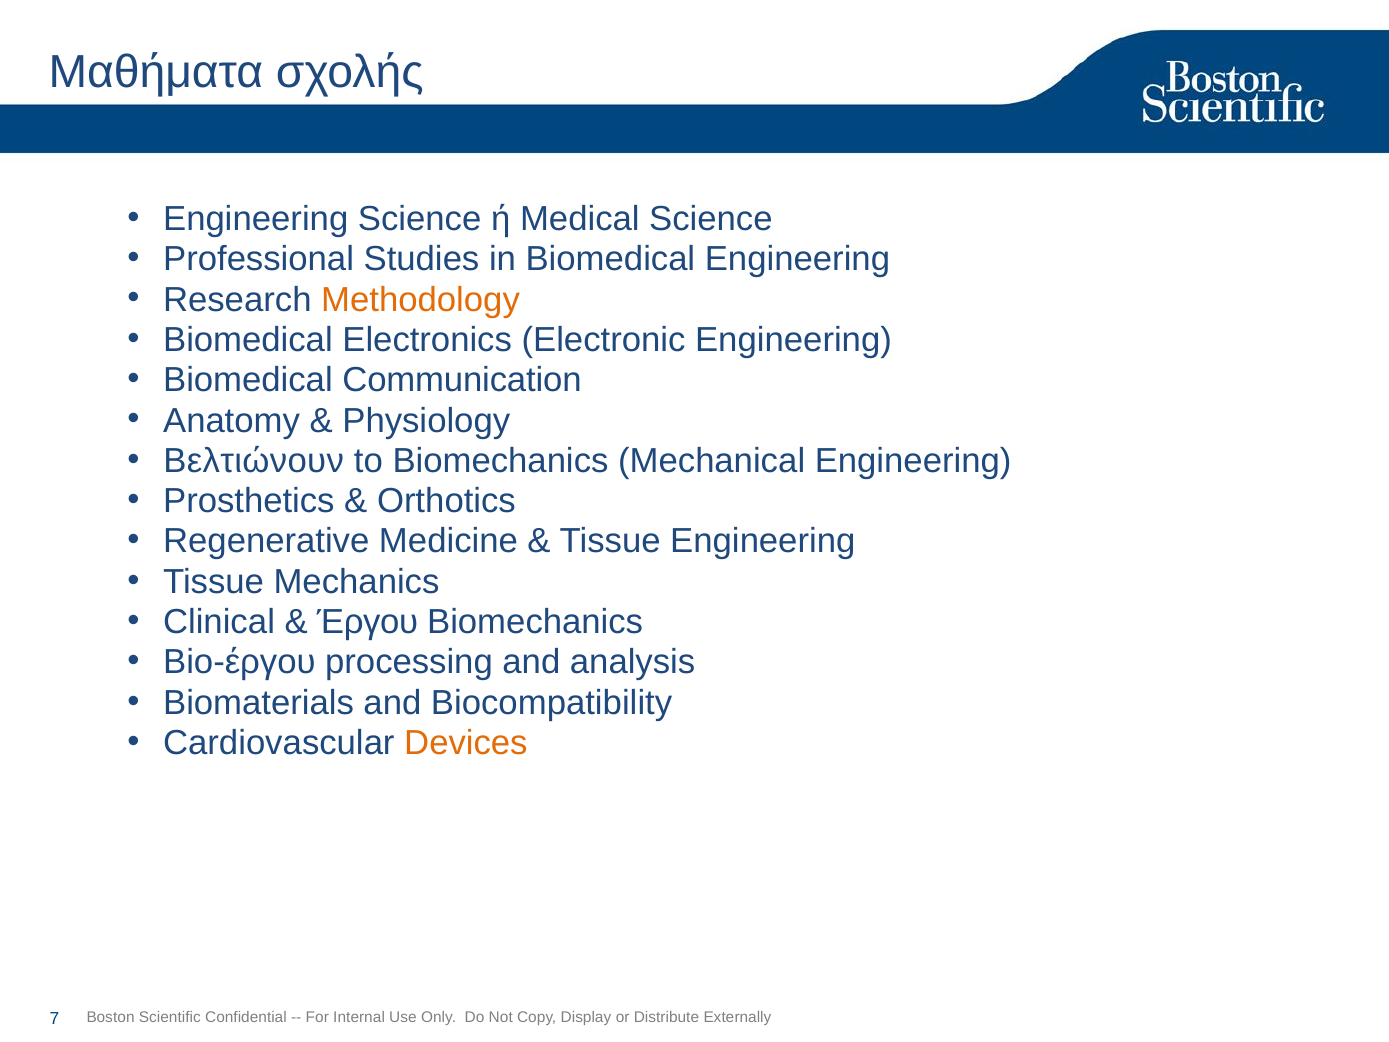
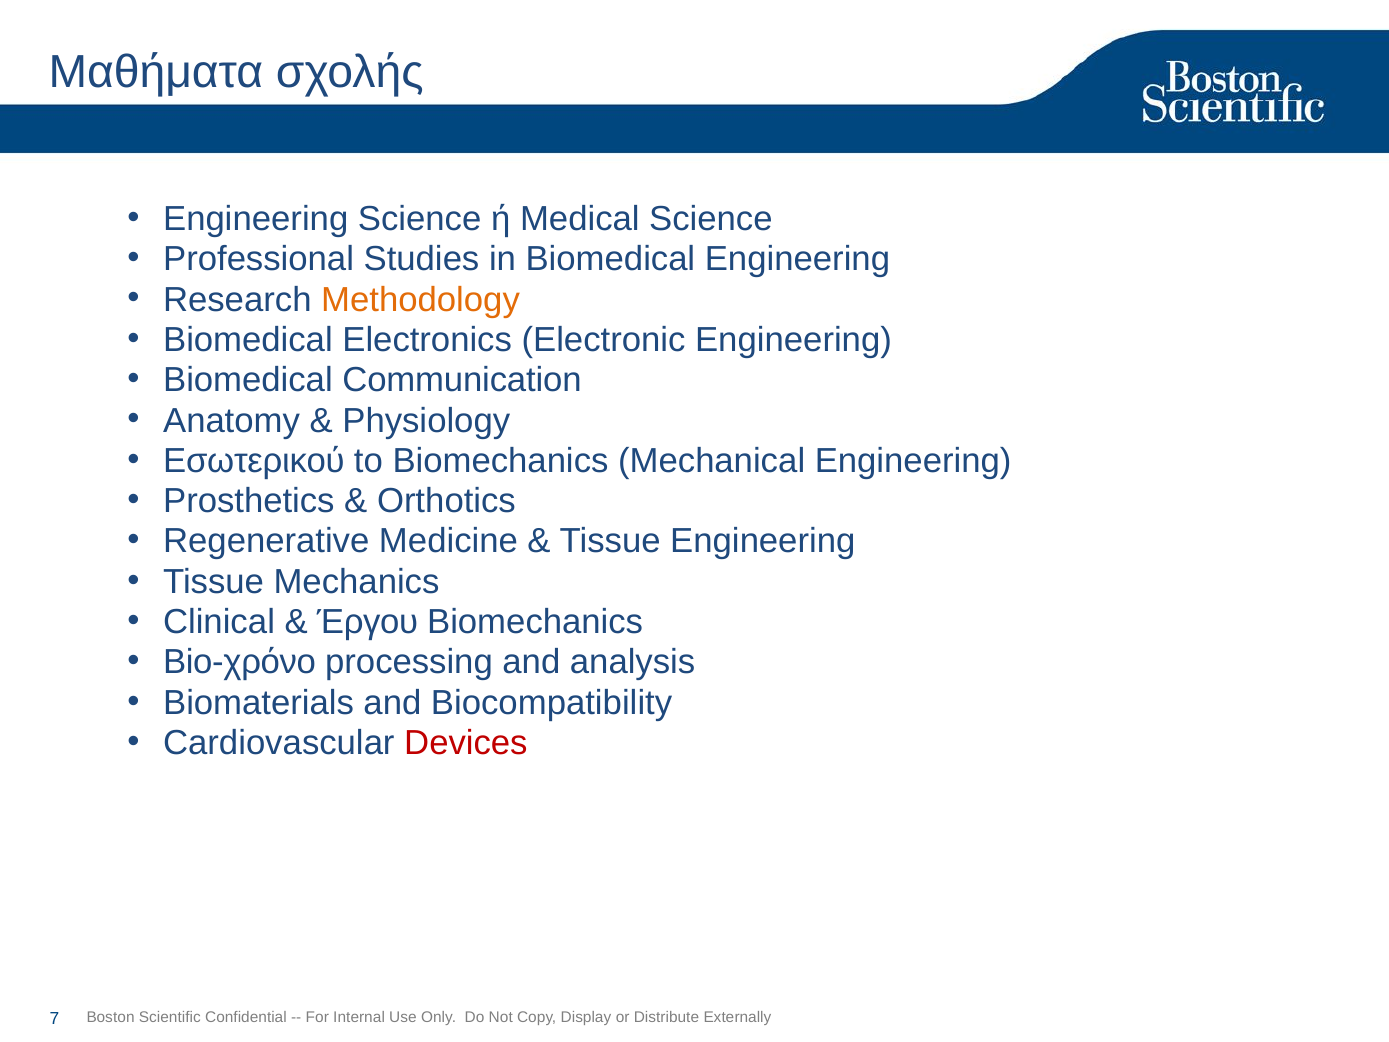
Βελτιώνουν: Βελτιώνουν -> Εσωτερικού (254, 461)
Bio-έργου: Bio-έργου -> Bio-χρόνο (240, 662)
Devices colour: orange -> red (466, 743)
